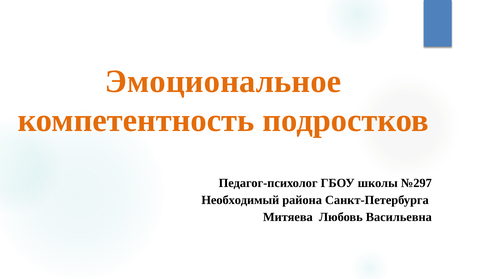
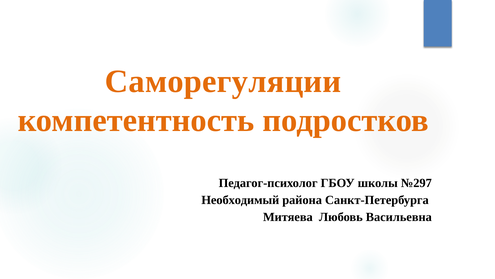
Эмоциональное: Эмоциональное -> Саморегуляции (223, 81)
